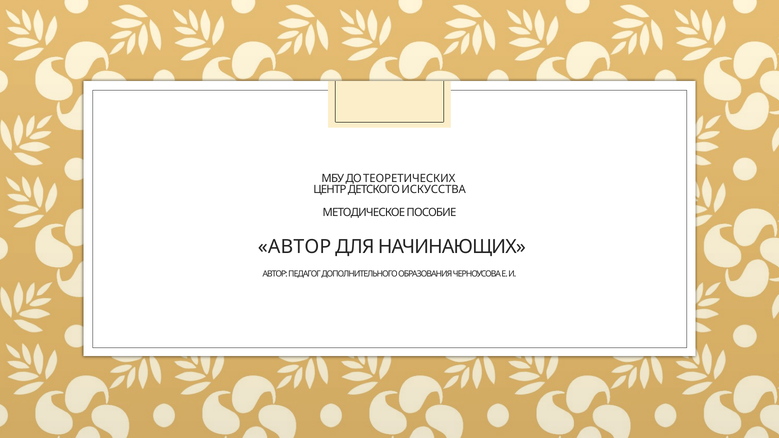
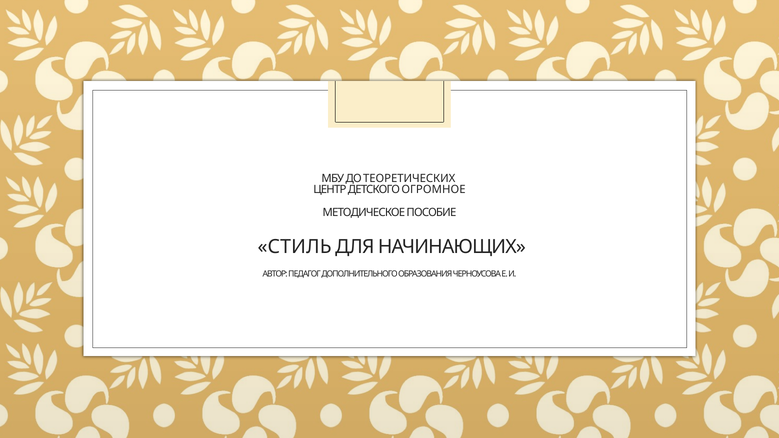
ИСКУССТВА: ИСКУССТВА -> ОГРОМНОЕ (433, 190)
АВТОР: АВТОР -> СТИЛЬ (295, 247)
